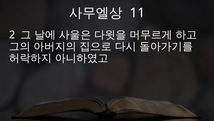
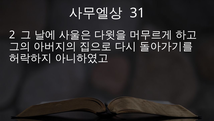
11: 11 -> 31 (137, 13)
